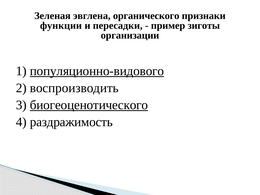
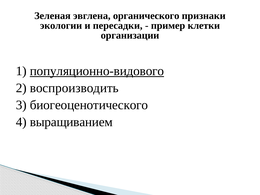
функции: функции -> экологии (61, 26)
зиготы: зиготы -> клетки (204, 26)
биогеоценотического underline: present -> none (89, 105)
раздражимость: раздражимость -> выращиванием (71, 122)
